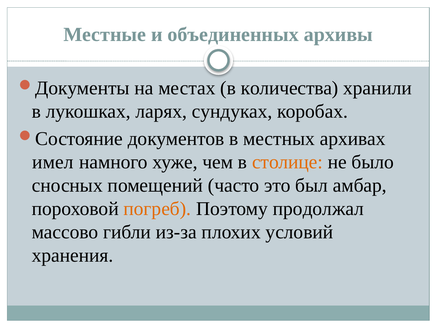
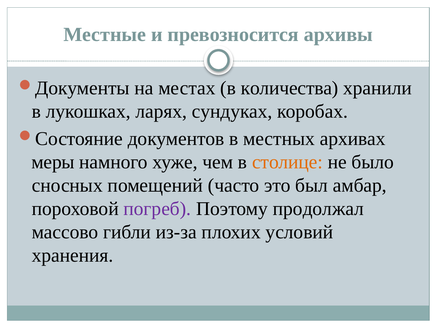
объединенных: объединенных -> превозносится (233, 34)
имел: имел -> меры (53, 162)
погреб colour: orange -> purple (157, 209)
